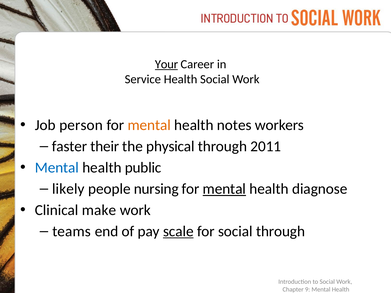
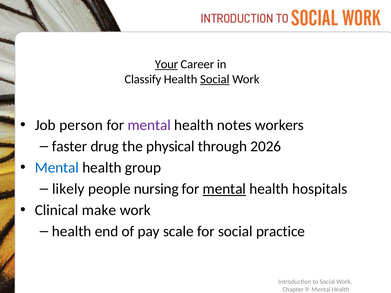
Service: Service -> Classify (143, 79)
Social underline: none -> present (215, 79)
mental colour: orange -> purple (149, 125)
their: their -> drug (105, 147)
2011: 2011 -> 2026 (266, 147)
public: public -> group (143, 168)
diagnose: diagnose -> hospitals (320, 189)
teams: teams -> health (72, 232)
scale underline: present -> none (178, 232)
social through: through -> practice (281, 232)
